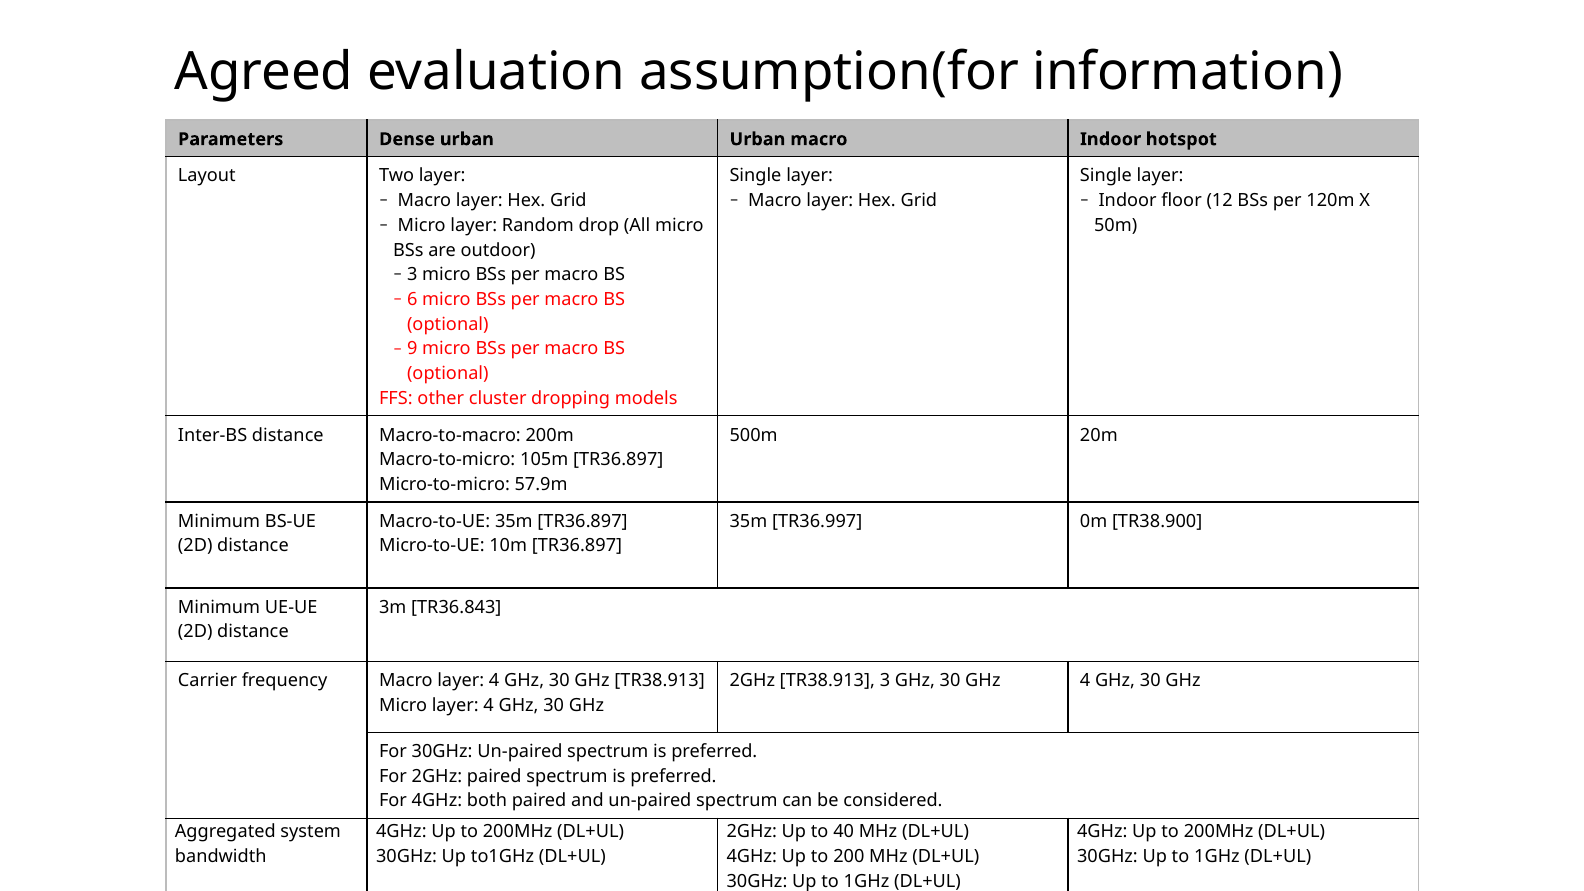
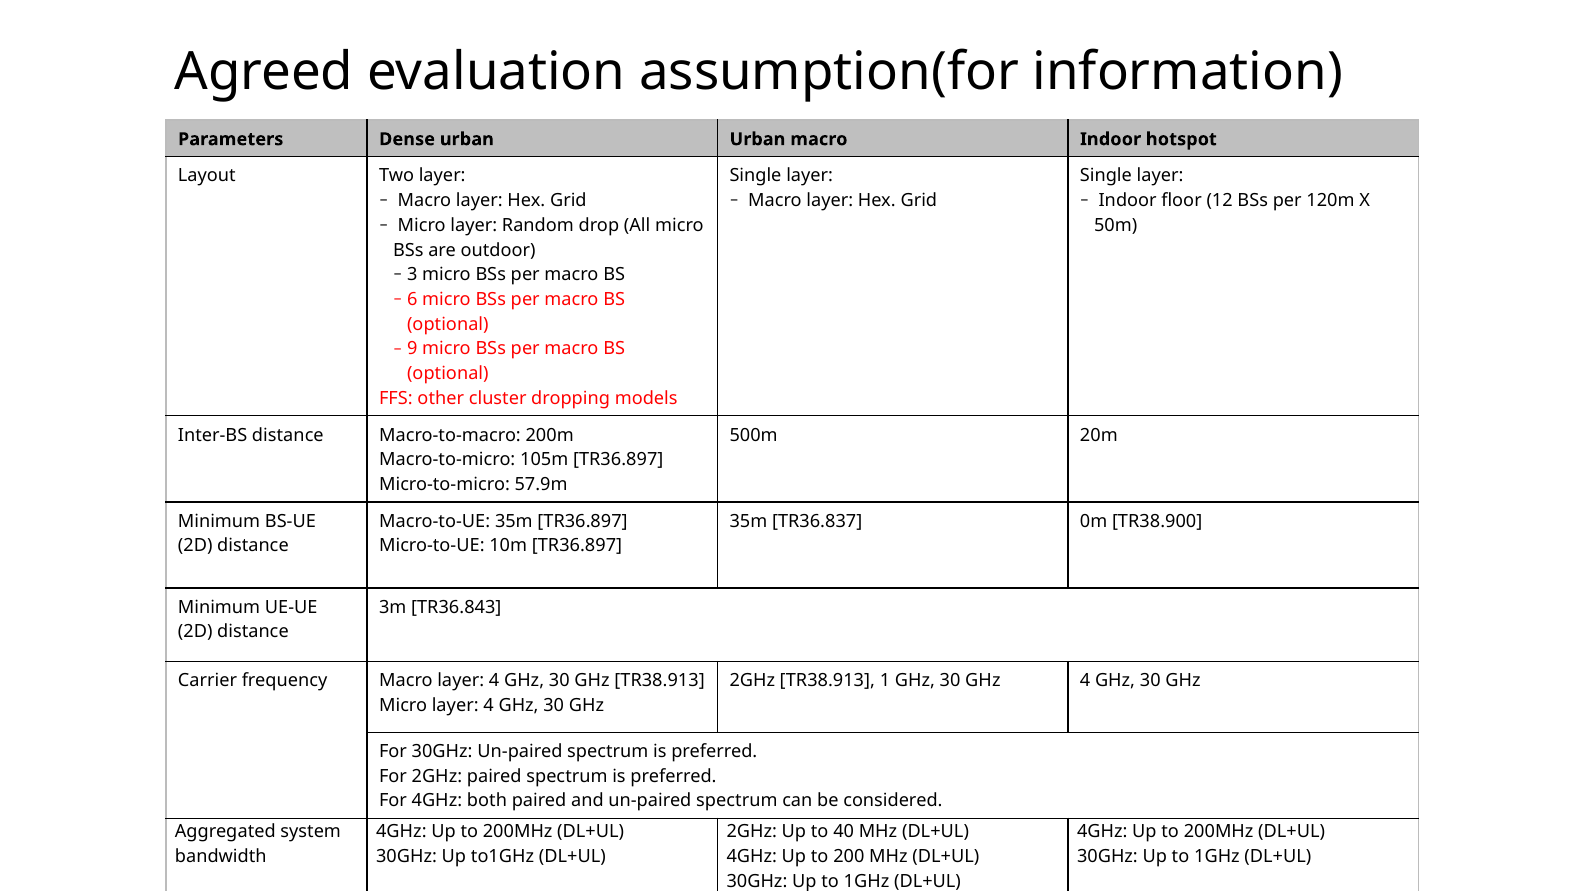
TR36.997: TR36.997 -> TR36.837 (817, 521)
TR38.913 3: 3 -> 1 (885, 681)
